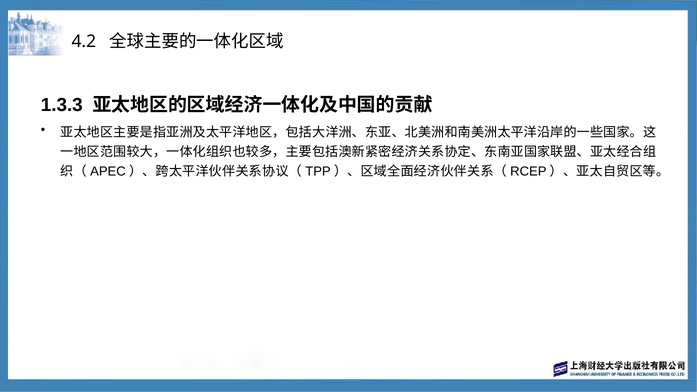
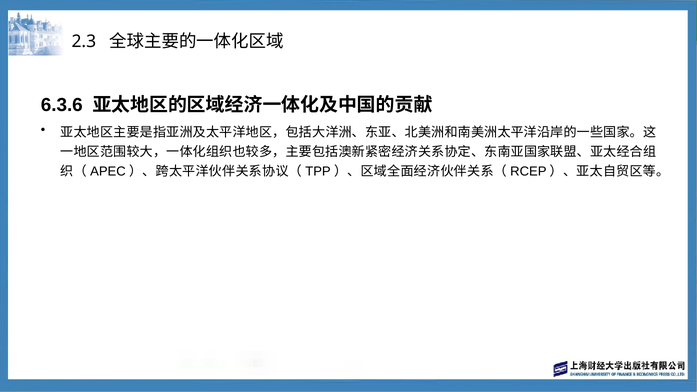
4.2: 4.2 -> 2.3 (84, 42)
1.3.3: 1.3.3 -> 6.3.6 (62, 105)
